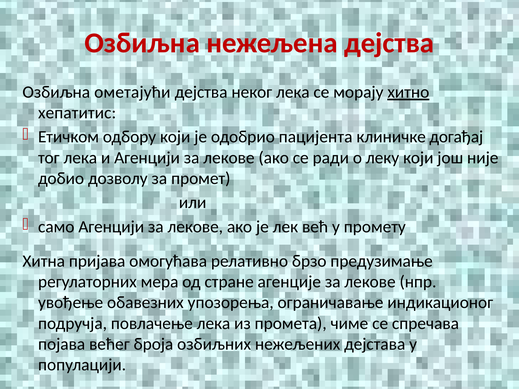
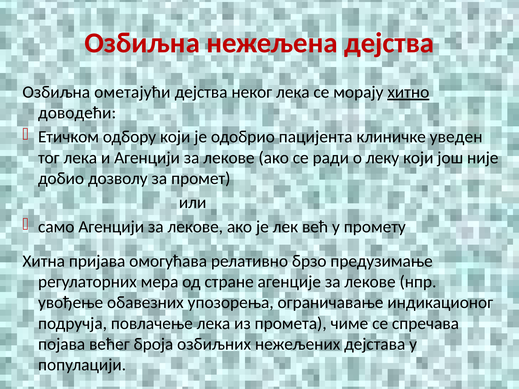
хепатитис: хепатитис -> доводећи (77, 113)
догађај: догађај -> уведен (456, 137)
